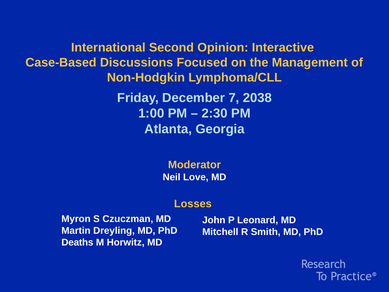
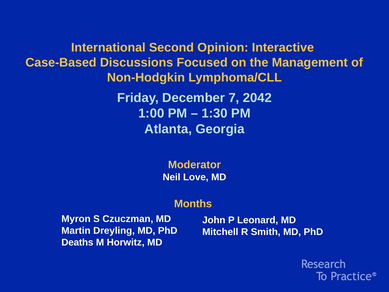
2038: 2038 -> 2042 (257, 98)
2:30: 2:30 -> 1:30 (215, 113)
Losses: Losses -> Months (193, 204)
